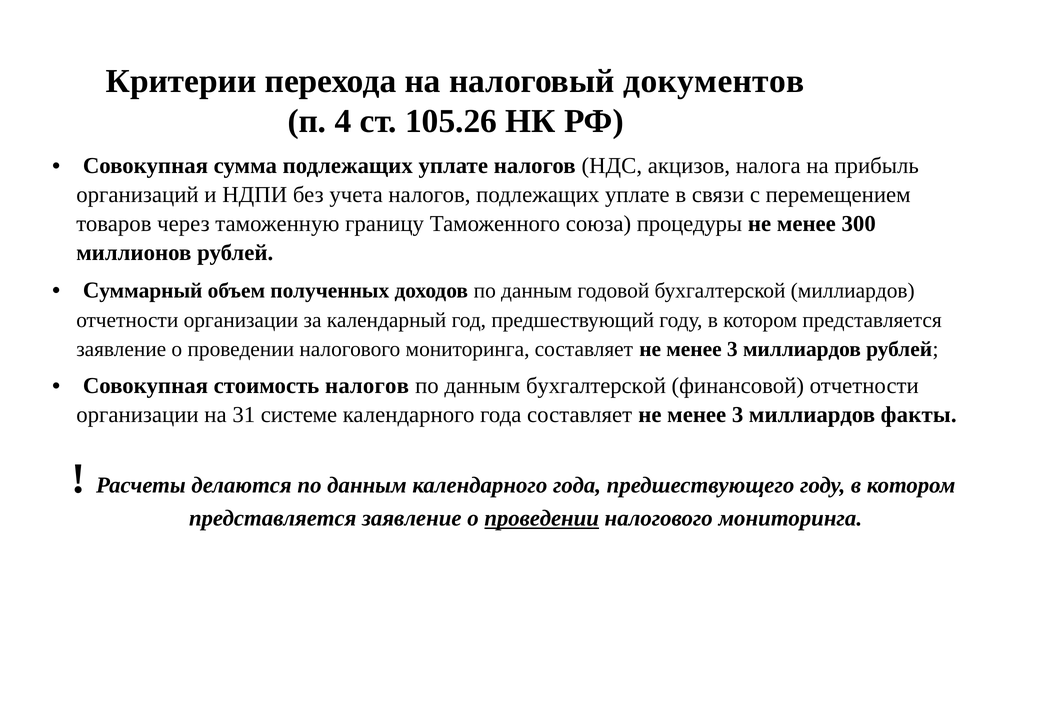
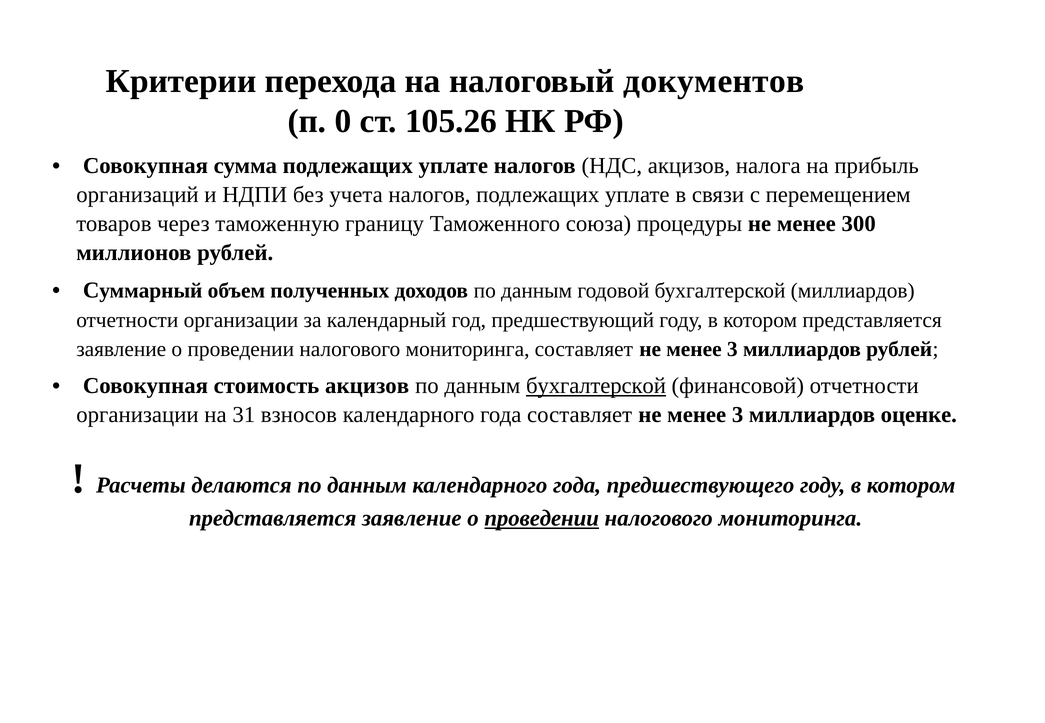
4: 4 -> 0 (343, 121)
стоимость налогов: налогов -> акцизов (367, 386)
бухгалтерской underline: none -> present (596, 386)
системе: системе -> взносов (299, 415)
факты: факты -> оценке (919, 415)
